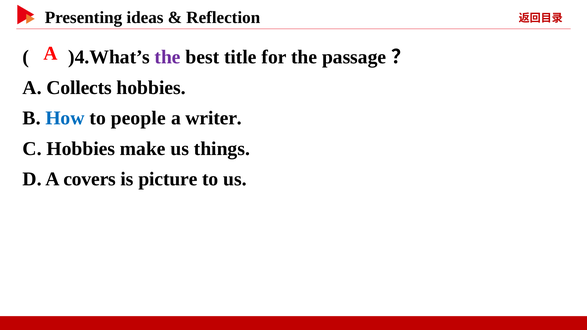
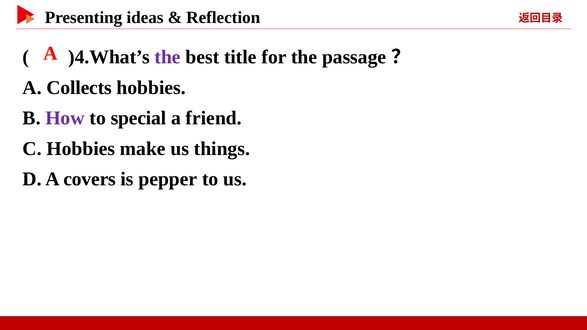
How colour: blue -> purple (65, 118)
people: people -> special (138, 118)
writer: writer -> friend (214, 118)
picture: picture -> pepper (168, 179)
